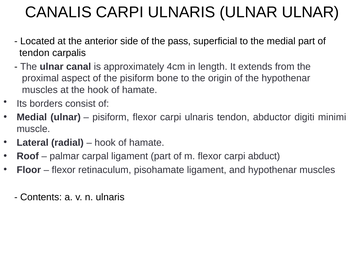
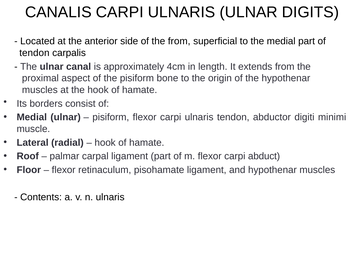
ULNAR ULNAR: ULNAR -> DIGITS (310, 12)
the pass: pass -> from (179, 41)
